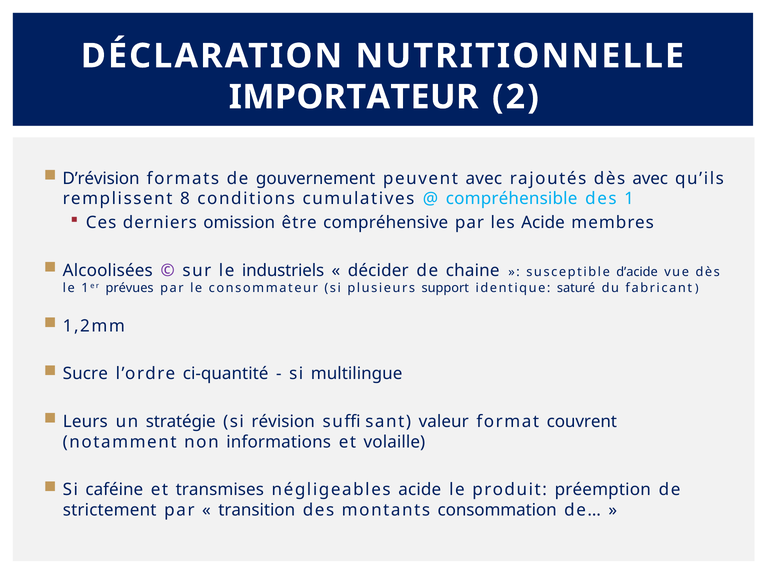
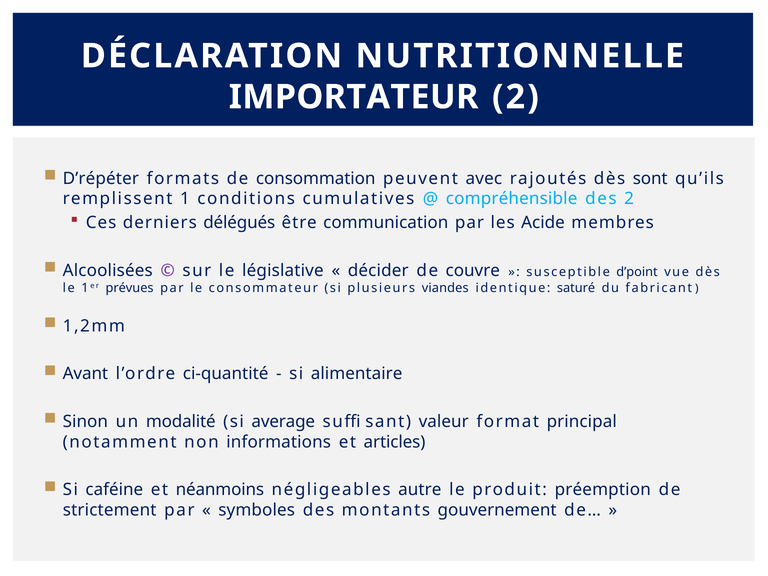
D’révision: D’révision -> D’répéter (101, 178)
gouvernement: gouvernement -> consommation (316, 178)
dès avec: avec -> sont (650, 178)
8: 8 -> 1 (185, 199)
des 1: 1 -> 2 (629, 199)
omission: omission -> délégués (239, 223)
compréhensive: compréhensive -> communication (386, 223)
industriels: industriels -> législative (283, 270)
chaine: chaine -> couvre (473, 270)
d’acide: d’acide -> d’point (637, 272)
support: support -> viandes (445, 288)
Sucre: Sucre -> Avant (85, 374)
multilingue: multilingue -> alimentaire (357, 374)
Leurs: Leurs -> Sinon (85, 422)
stratégie: stratégie -> modalité (181, 422)
révision: révision -> average (283, 422)
couvrent: couvrent -> principal (582, 422)
volaille: volaille -> articles (395, 442)
transmises: transmises -> néanmoins (220, 490)
négligeables acide: acide -> autre (420, 490)
transition: transition -> symboles (257, 510)
consommation: consommation -> gouvernement (497, 510)
